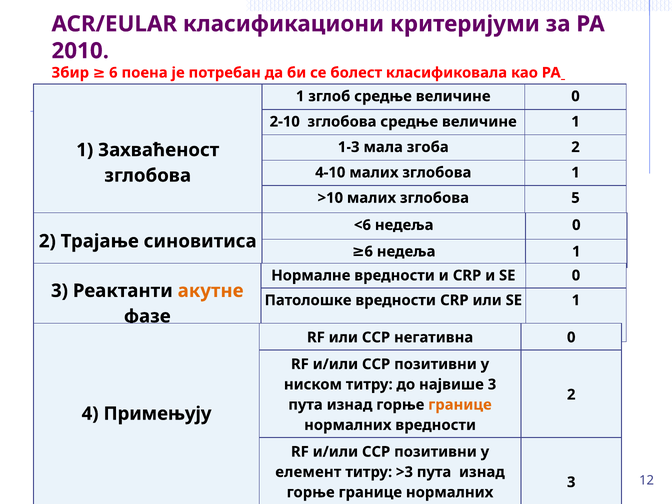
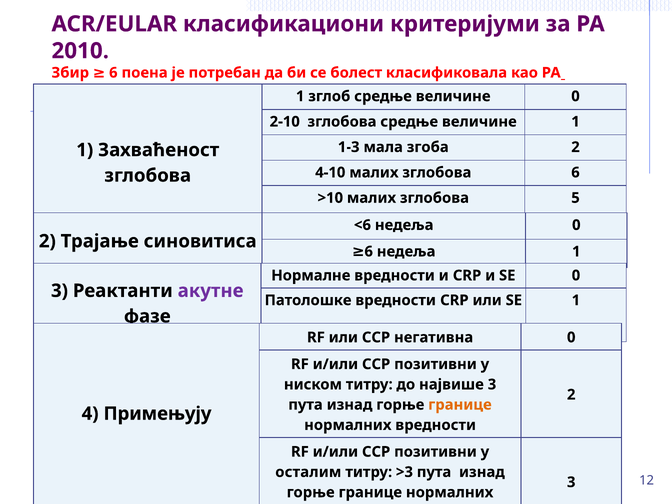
малих зглобова 1: 1 -> 6 (575, 172)
акутне colour: orange -> purple (211, 291)
елемент: елемент -> осталим (308, 472)
